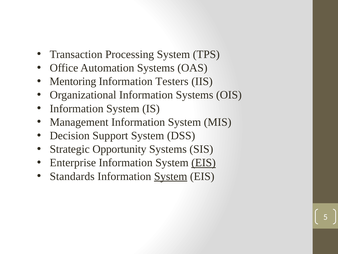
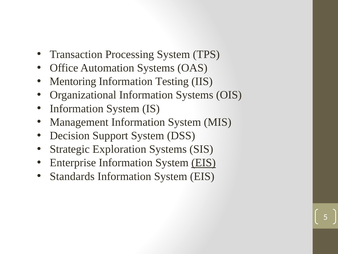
Testers: Testers -> Testing (172, 81)
Opportunity: Opportunity -> Exploration (119, 149)
System underline: present -> none (171, 176)
